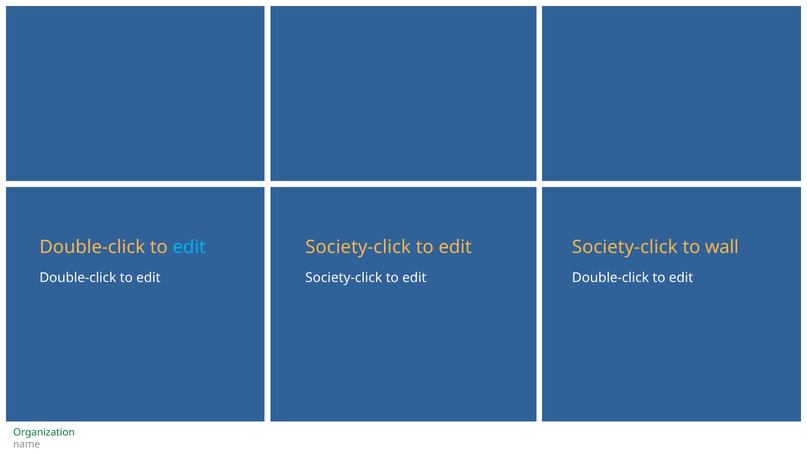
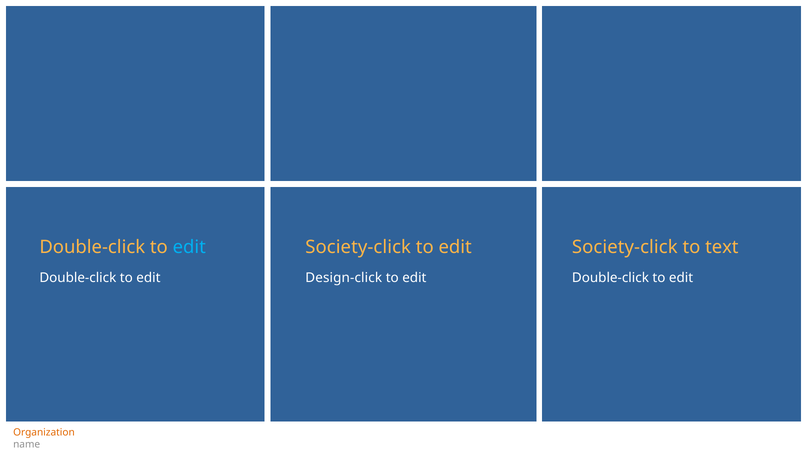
wall: wall -> text (722, 247)
Society-click: Society-click -> Design-click (344, 278)
Organization colour: green -> orange (44, 432)
